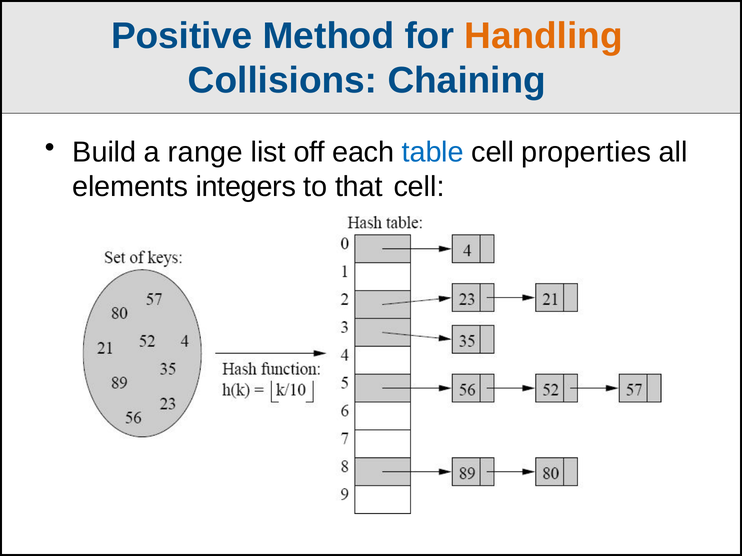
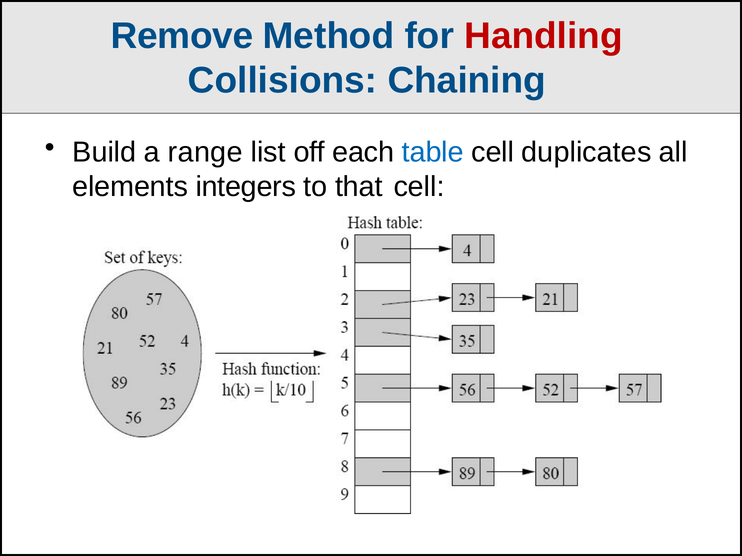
Positive: Positive -> Remove (182, 36)
Handling colour: orange -> red (544, 36)
properties: properties -> duplicates (586, 152)
